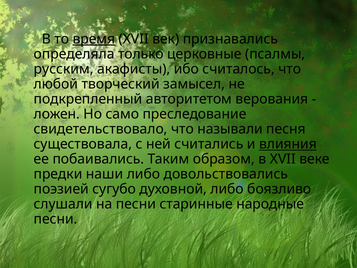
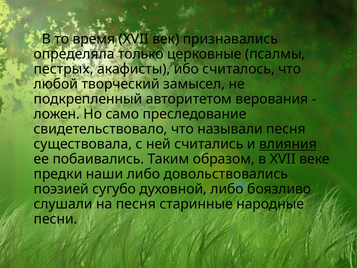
время underline: present -> none (94, 39)
русским: русским -> пестрых (64, 69)
на песни: песни -> песня (136, 204)
